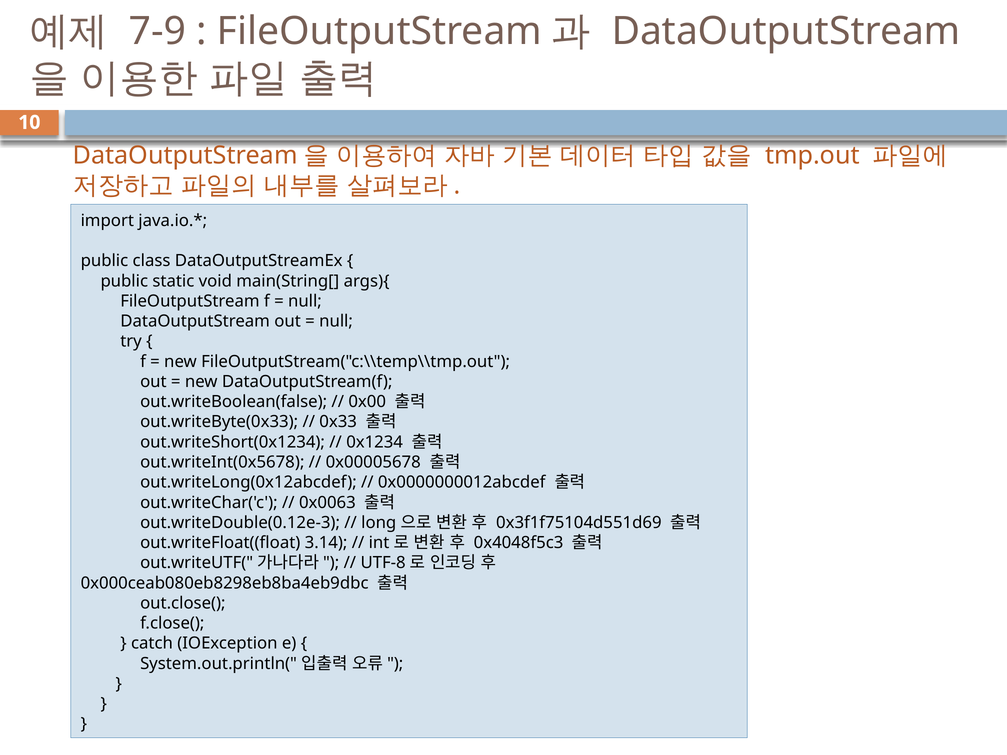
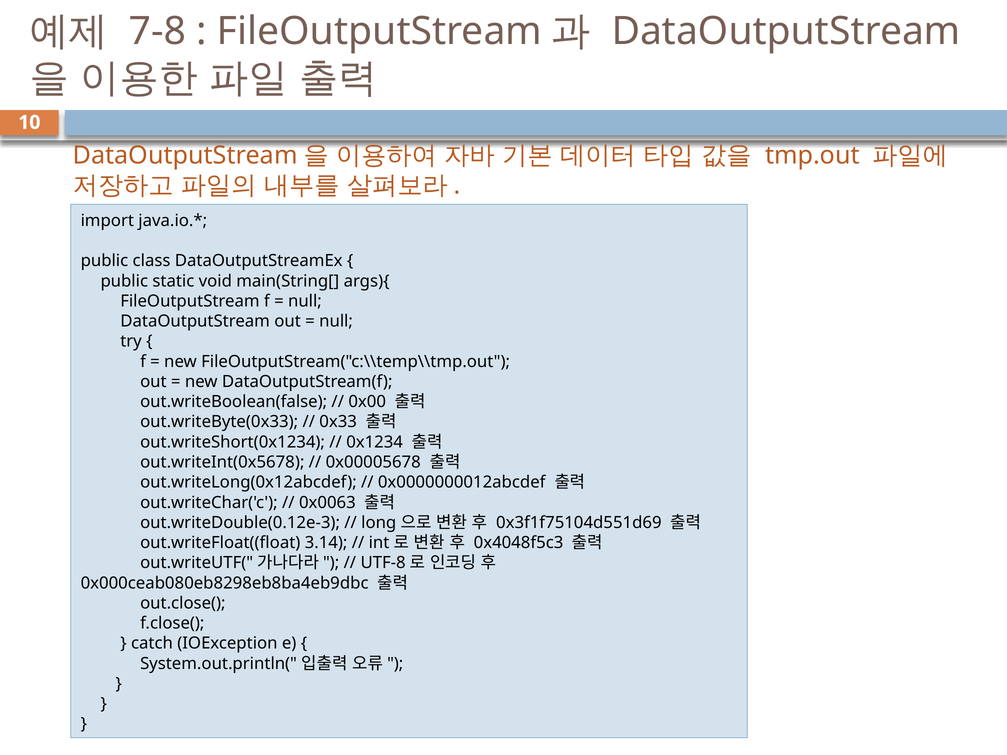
7-9: 7-9 -> 7-8 (158, 31)
